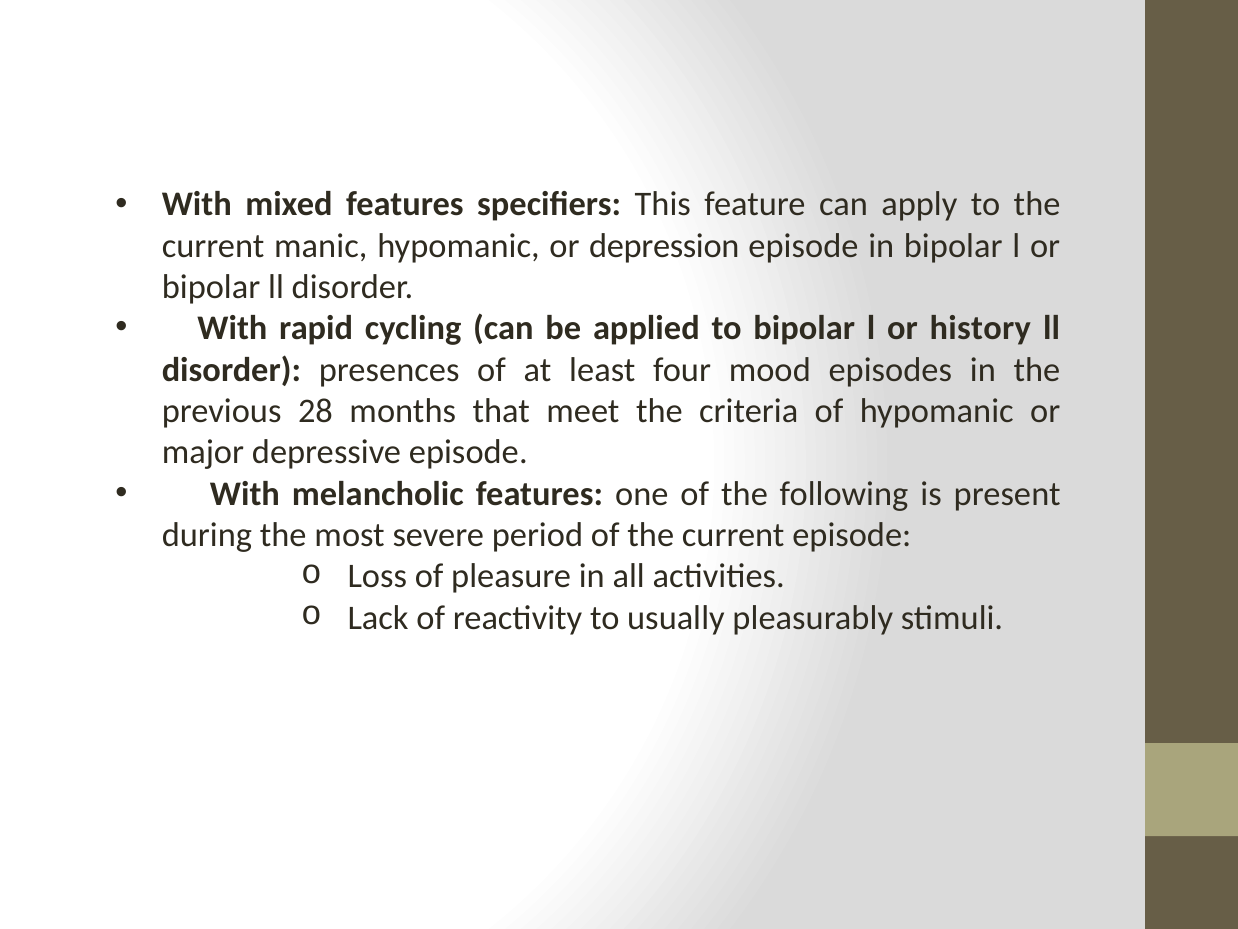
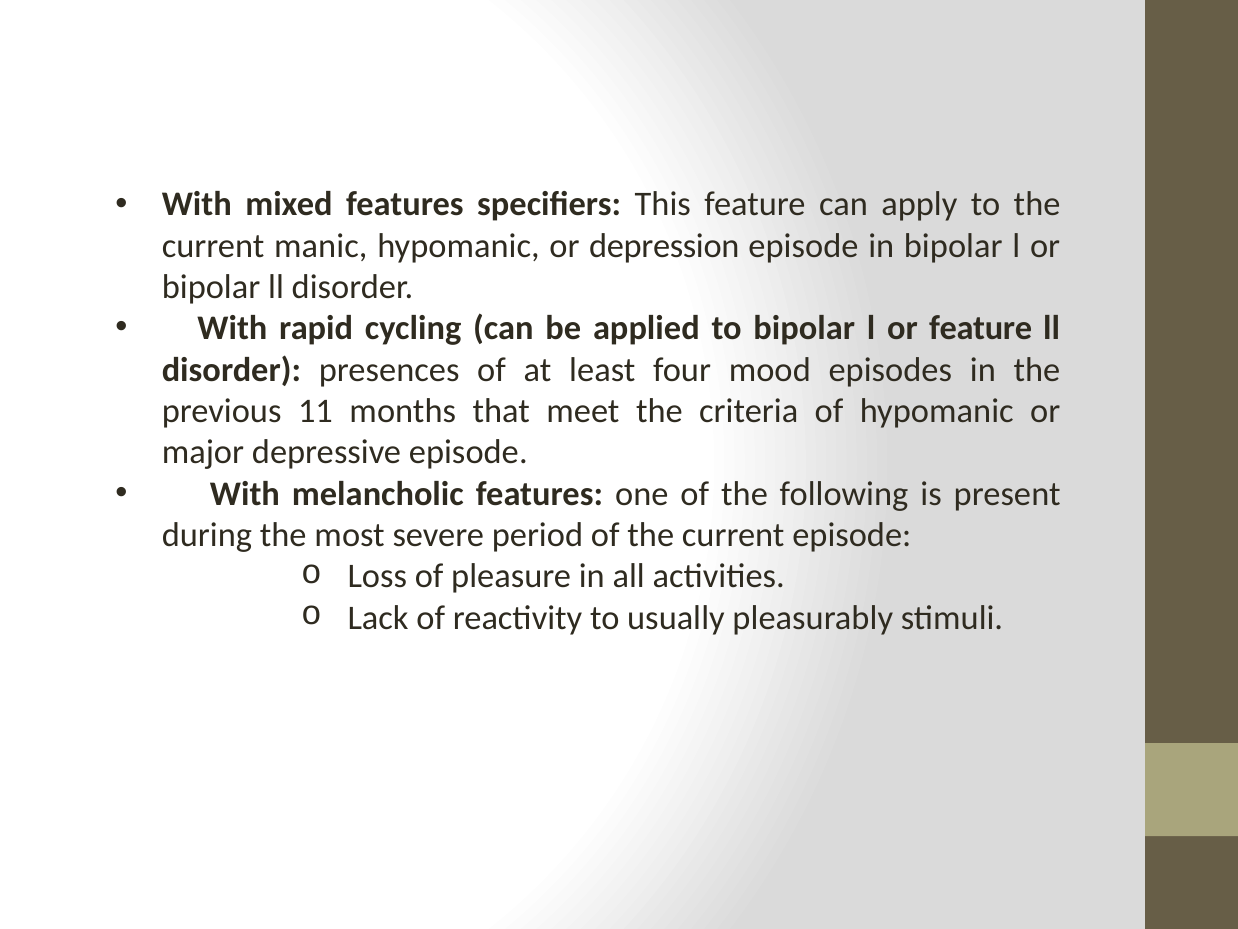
or history: history -> feature (981, 328)
28: 28 -> 11 (315, 411)
